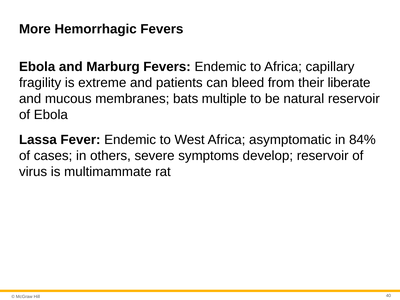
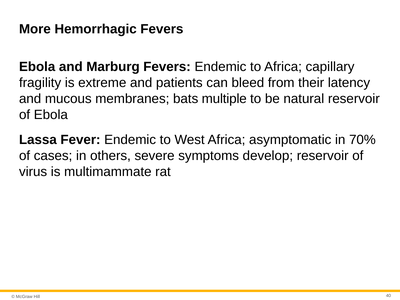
liberate: liberate -> latency (349, 83)
84%: 84% -> 70% (362, 140)
